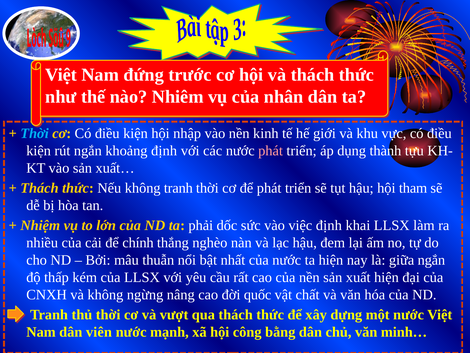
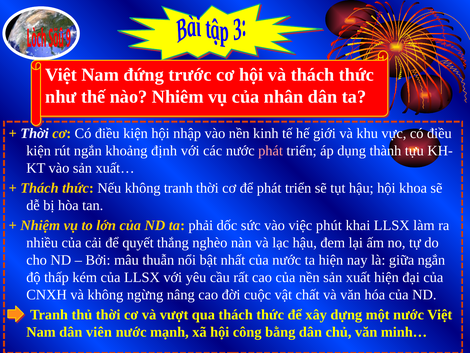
Thời colour: light blue -> white (35, 133)
tham: tham -> khoa (413, 188)
việc định: định -> phút (329, 225)
chính: chính -> quyết (138, 242)
quốc: quốc -> cuộc (258, 294)
